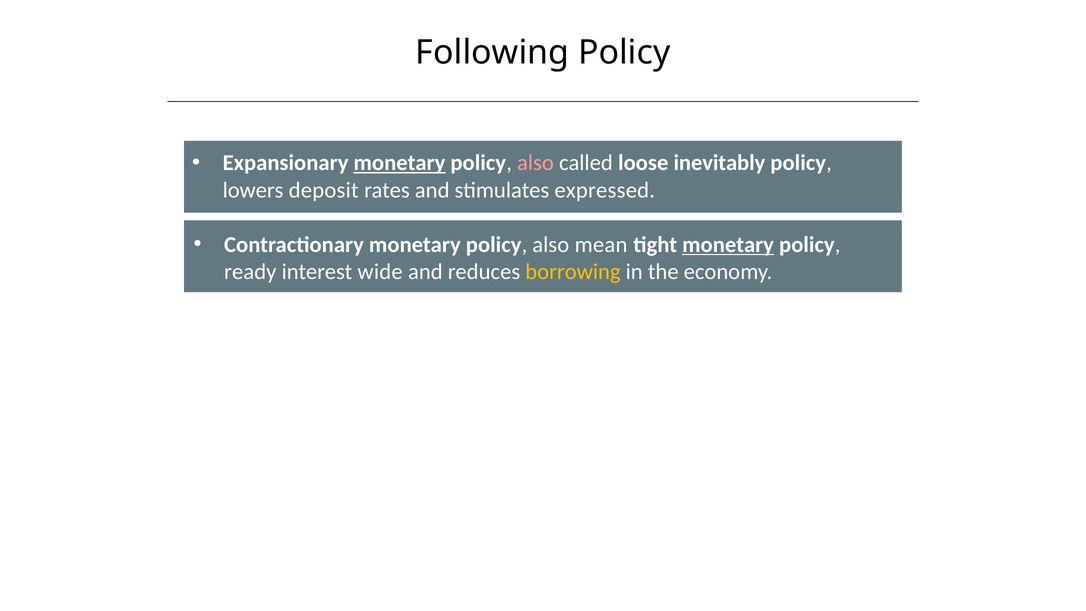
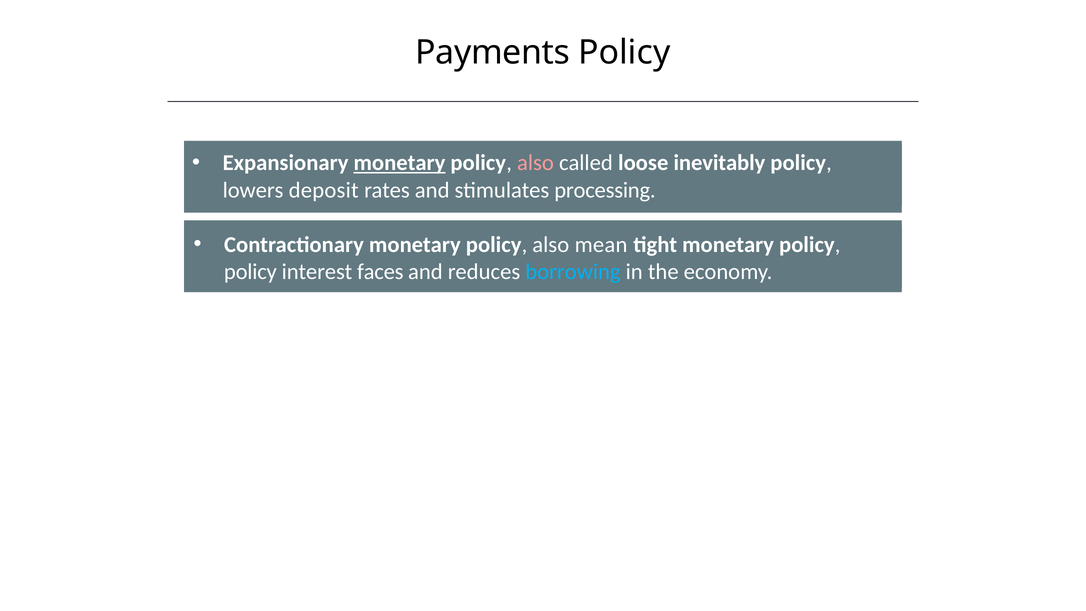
Following: Following -> Payments (493, 52)
expressed: expressed -> processing (605, 190)
monetary underline: present -> none (728, 245)
ready: ready -> policy (250, 272)
wide: wide -> faces (380, 272)
borrowing colour: yellow -> light blue (573, 272)
